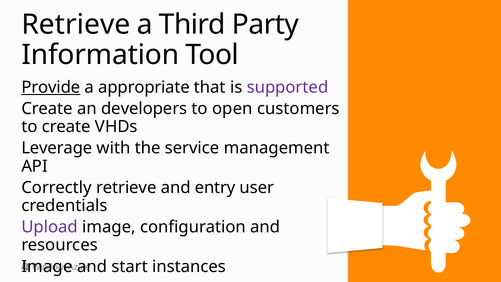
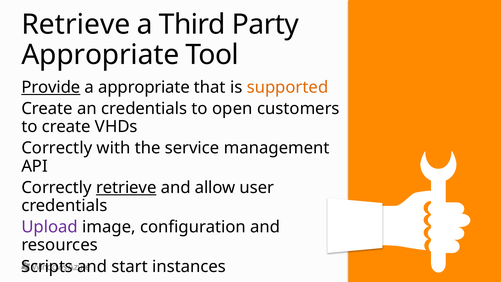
Information: Information -> Appropriate (100, 55)
supported colour: purple -> orange (287, 87)
an developers: developers -> credentials (144, 109)
Leverage: Leverage -> Correctly (57, 148)
retrieve underline: none -> present (126, 188)
entry: entry -> allow (215, 188)
Image: Image -> Scripts (47, 266)
